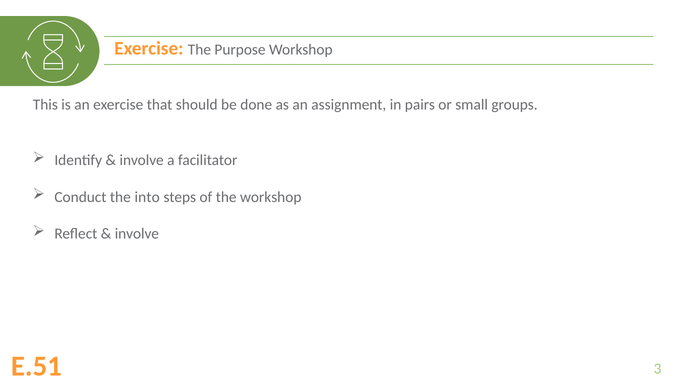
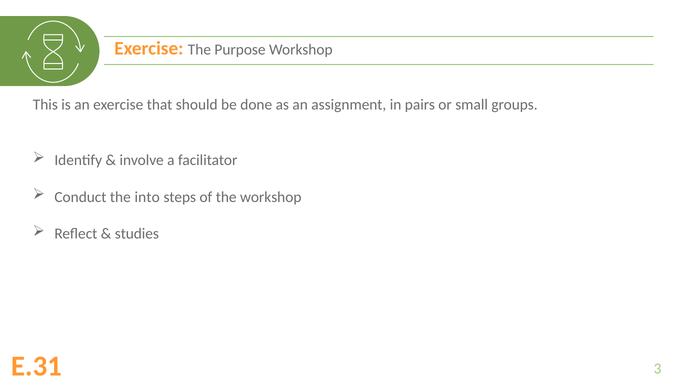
involve: involve -> studies (137, 234)
E.51: E.51 -> E.31 (36, 366)
